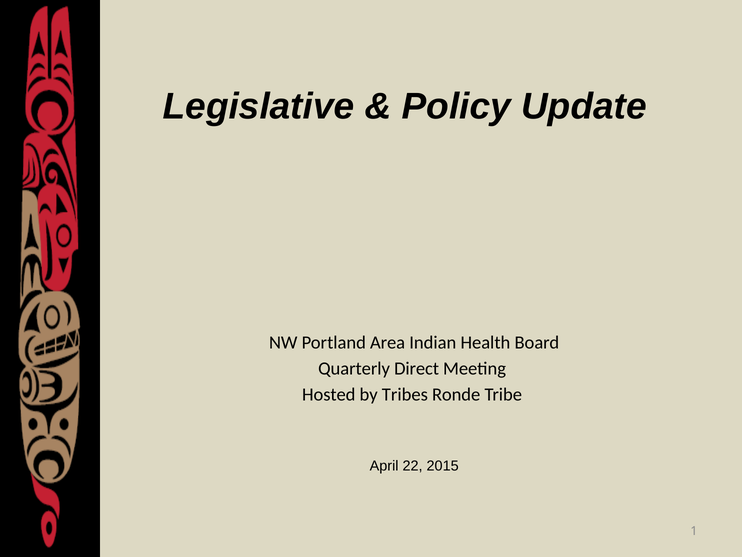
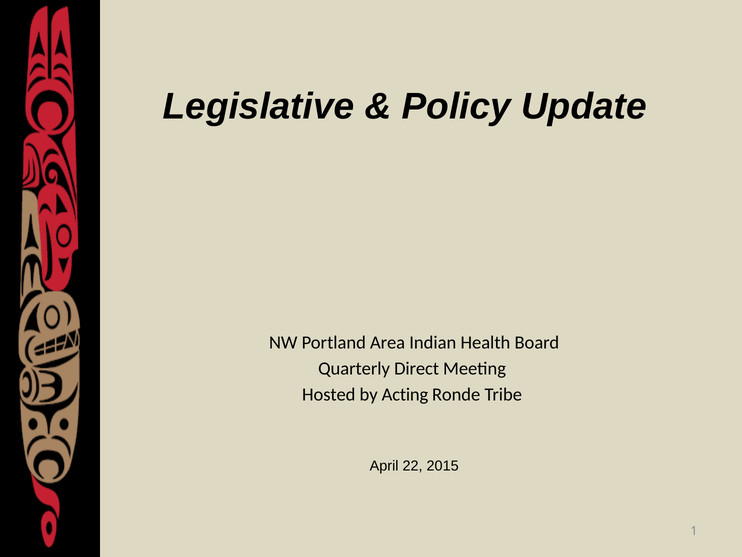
Tribes: Tribes -> Acting (405, 394)
